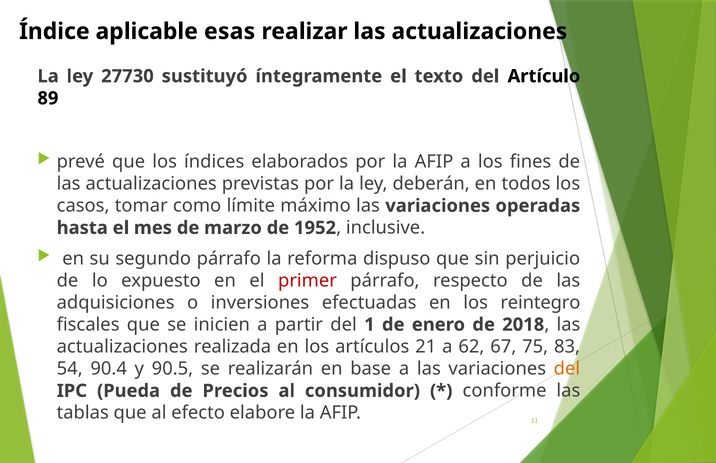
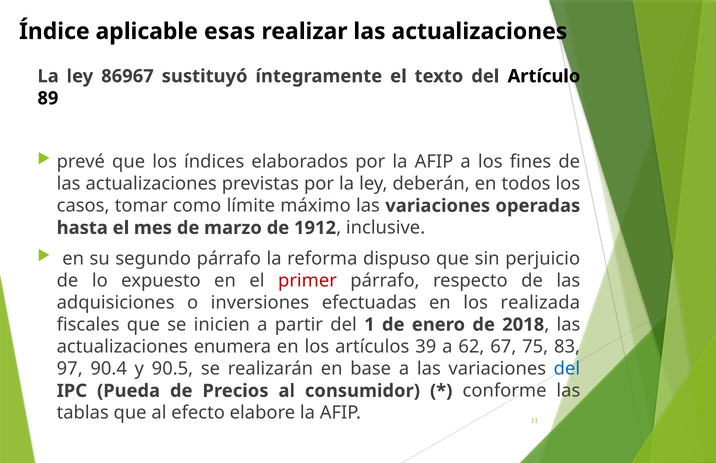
27730: 27730 -> 86967 (127, 76)
1952: 1952 -> 1912 (315, 228)
reintegro: reintegro -> realizada (540, 302)
realizada: realizada -> enumera (232, 346)
21: 21 -> 39 (426, 346)
54: 54 -> 97 (70, 368)
del colour: orange -> blue (567, 368)
